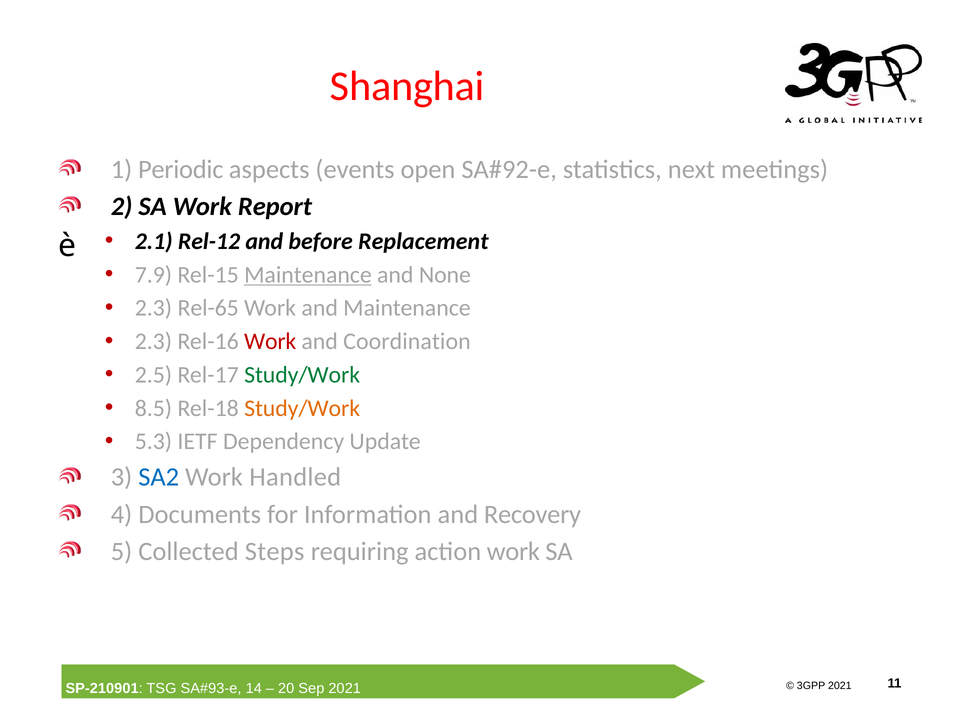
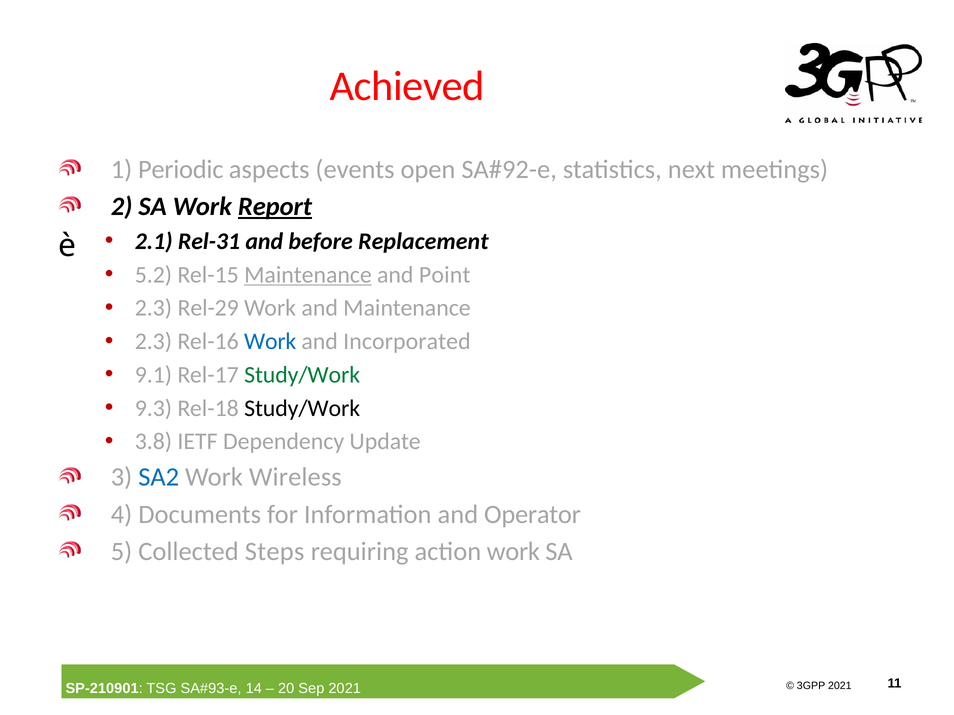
Shanghai: Shanghai -> Achieved (407, 86)
Report underline: none -> present (275, 207)
Rel-12: Rel-12 -> Rel-31 (209, 242)
7.9: 7.9 -> 5.2 (153, 275)
None: None -> Point (445, 275)
Rel-65: Rel-65 -> Rel-29 (208, 308)
Work colour: red -> blue (270, 342)
Coordination: Coordination -> Incorporated (407, 342)
2.5: 2.5 -> 9.1 (153, 375)
8.5: 8.5 -> 9.3 (153, 408)
Study/Work colour: orange -> black (302, 408)
5.3: 5.3 -> 3.8 (153, 442)
Handled: Handled -> Wireless (295, 478)
Recovery: Recovery -> Operator (532, 515)
